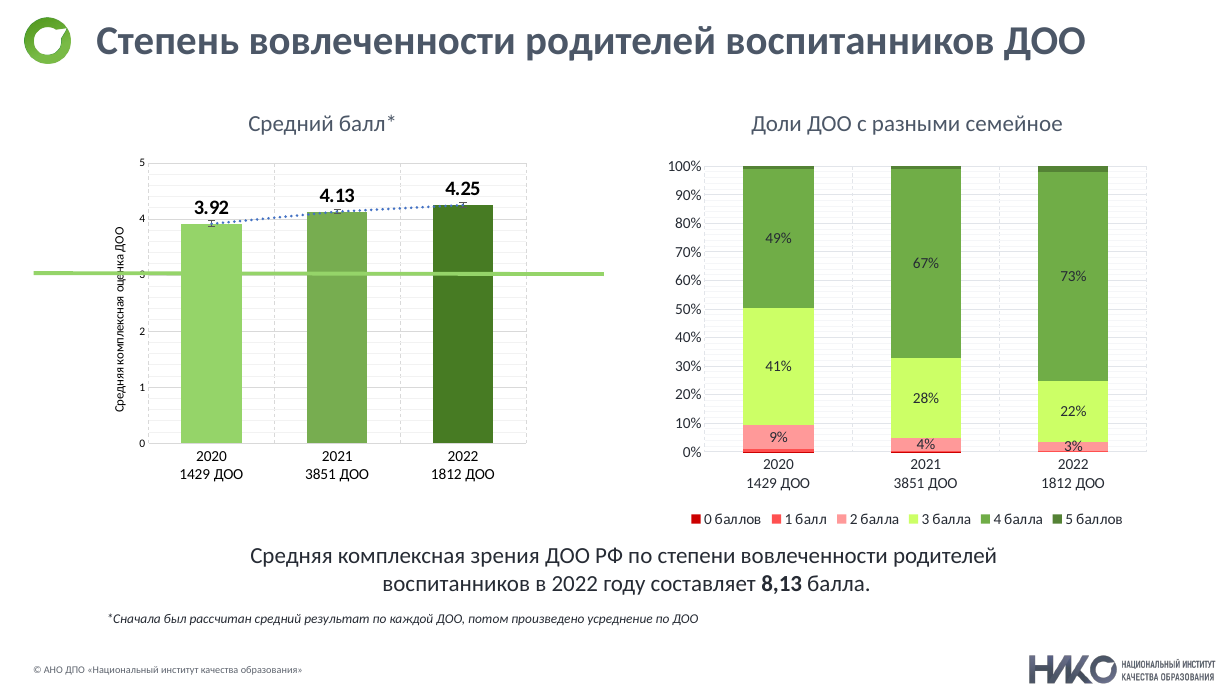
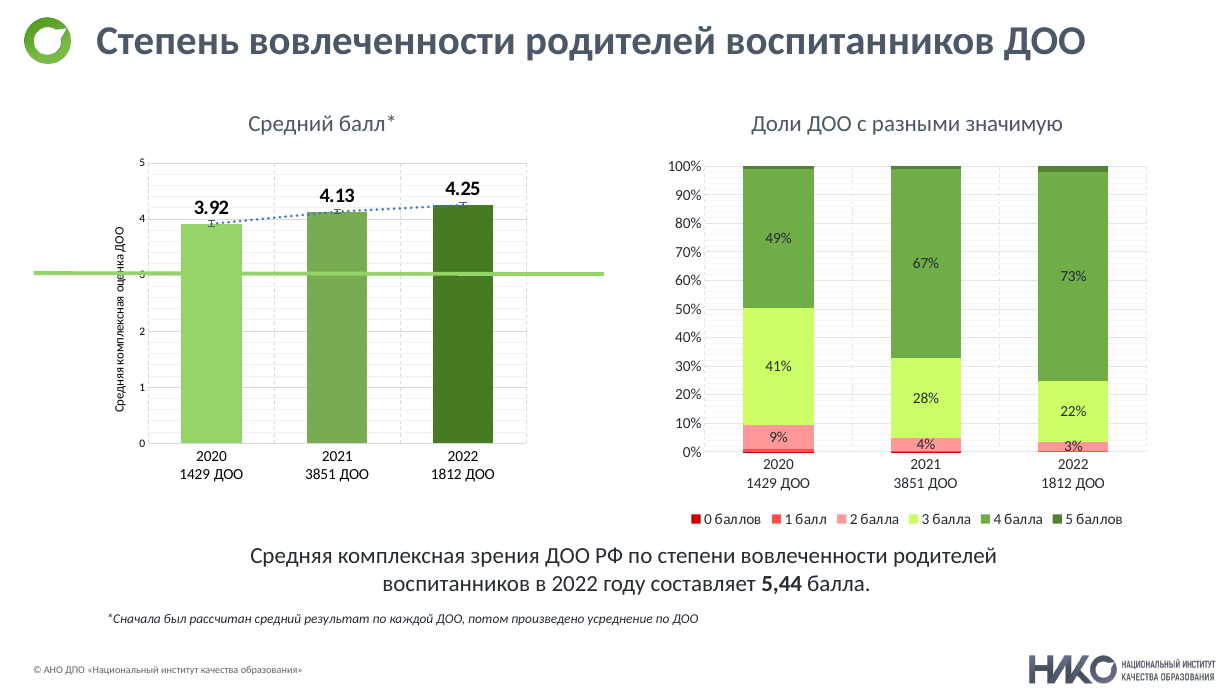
семейное: семейное -> значимую (1014, 124)
8,13: 8,13 -> 5,44 (782, 584)
